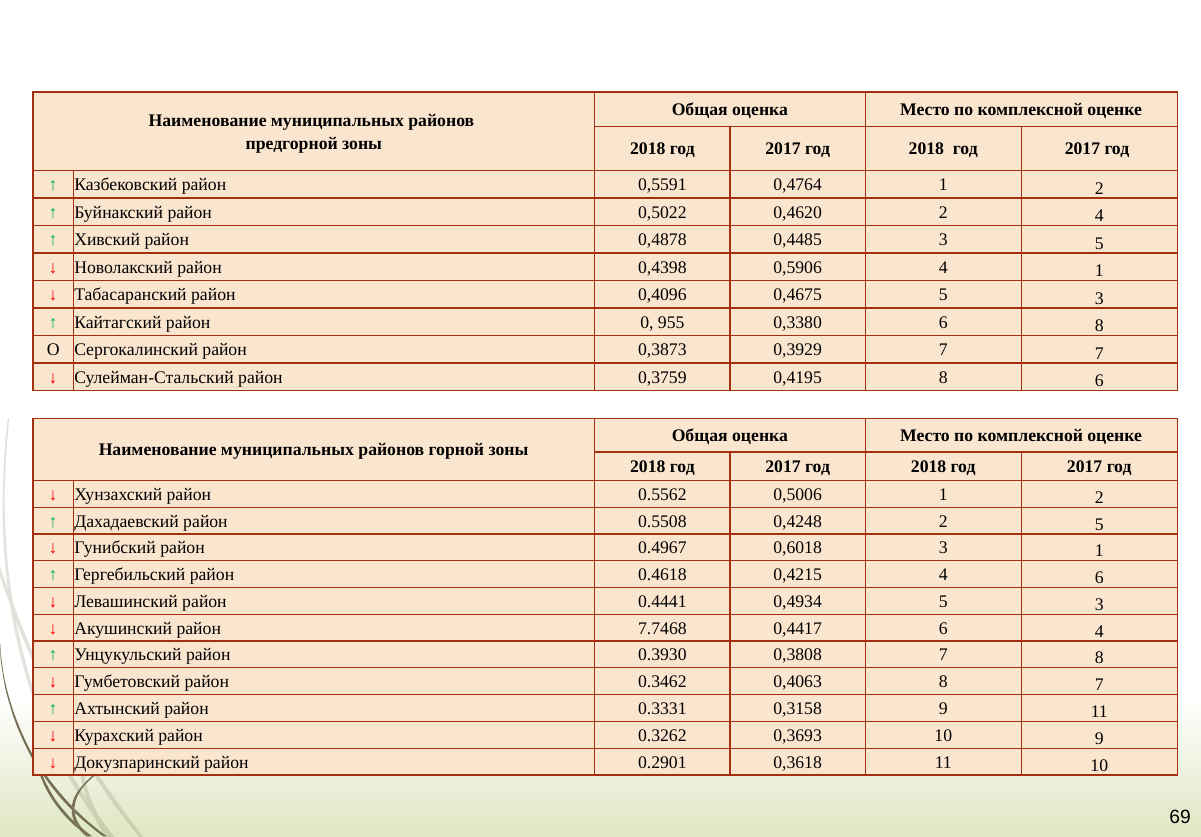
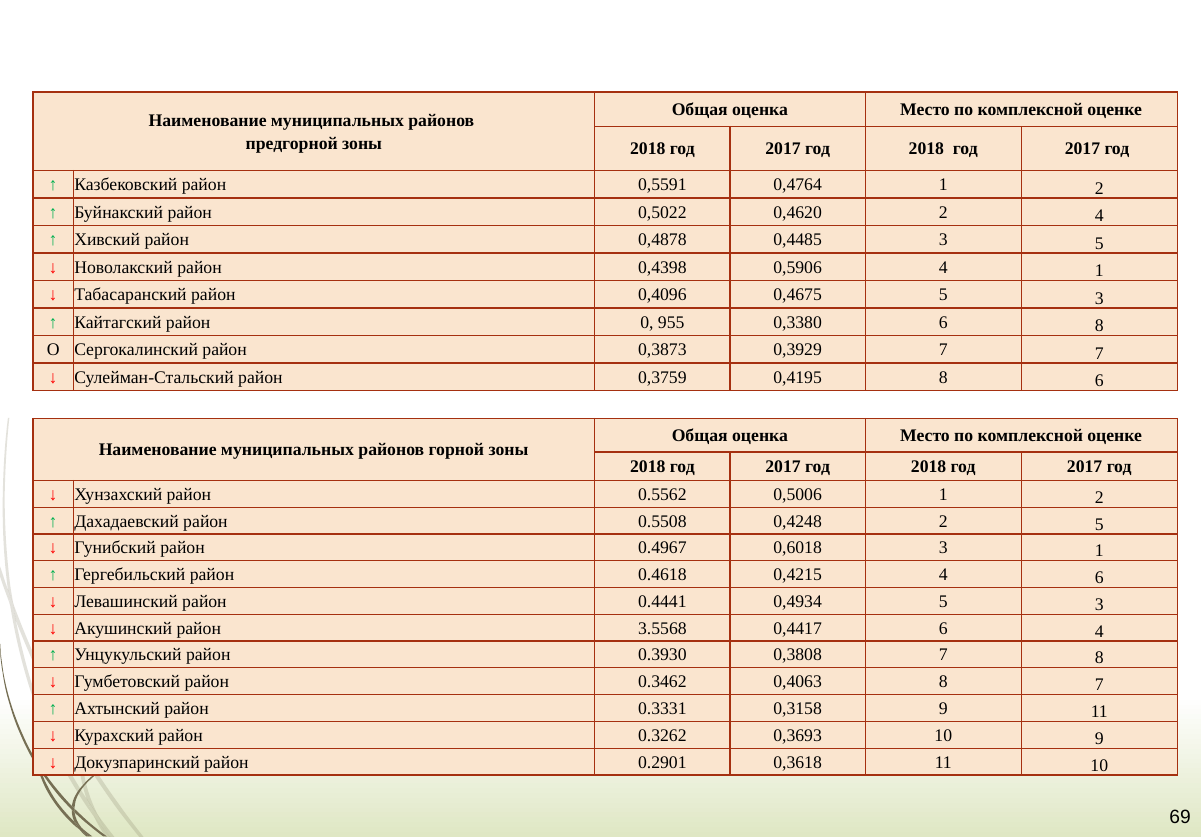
7.7468: 7.7468 -> 3.5568 (662, 628)
